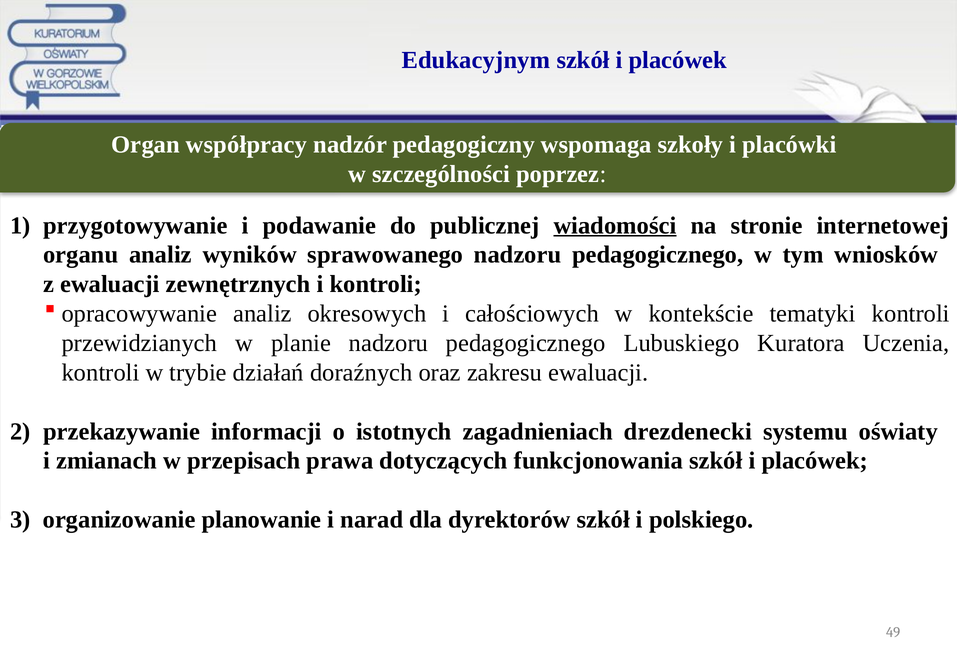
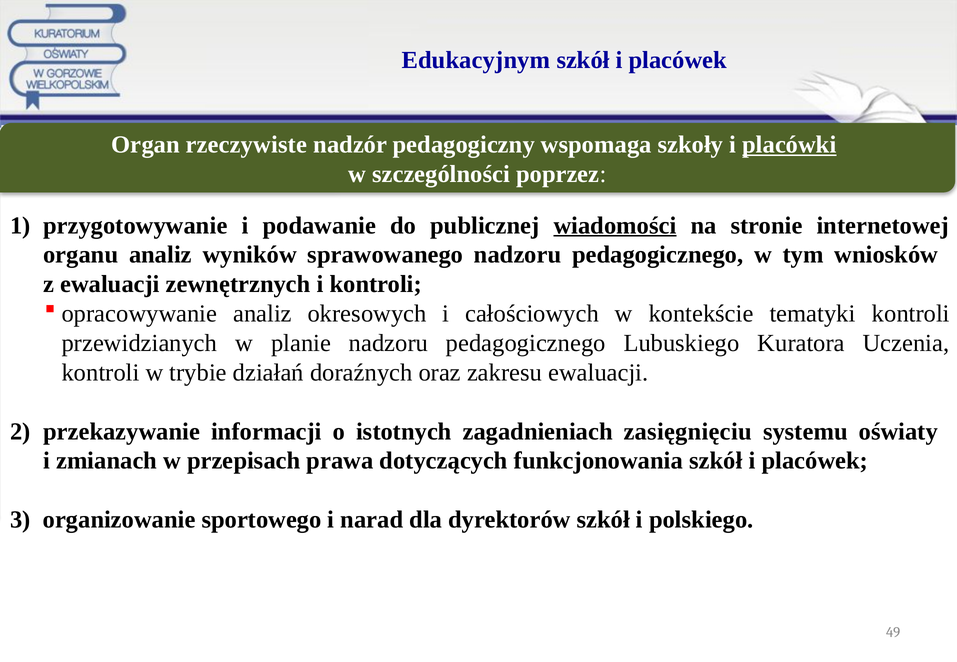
współpracy: współpracy -> rzeczywiste (246, 145)
placówki underline: none -> present (789, 145)
drezdenecki: drezdenecki -> zasięgnięciu (688, 432)
planowanie: planowanie -> sportowego (262, 520)
